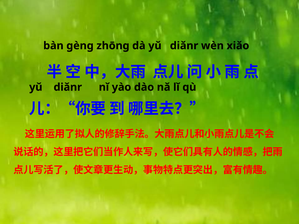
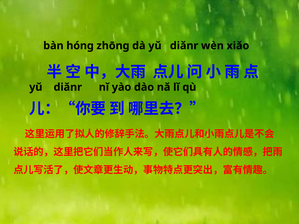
ɡènɡ: ɡènɡ -> hónɡ (80, 46)
